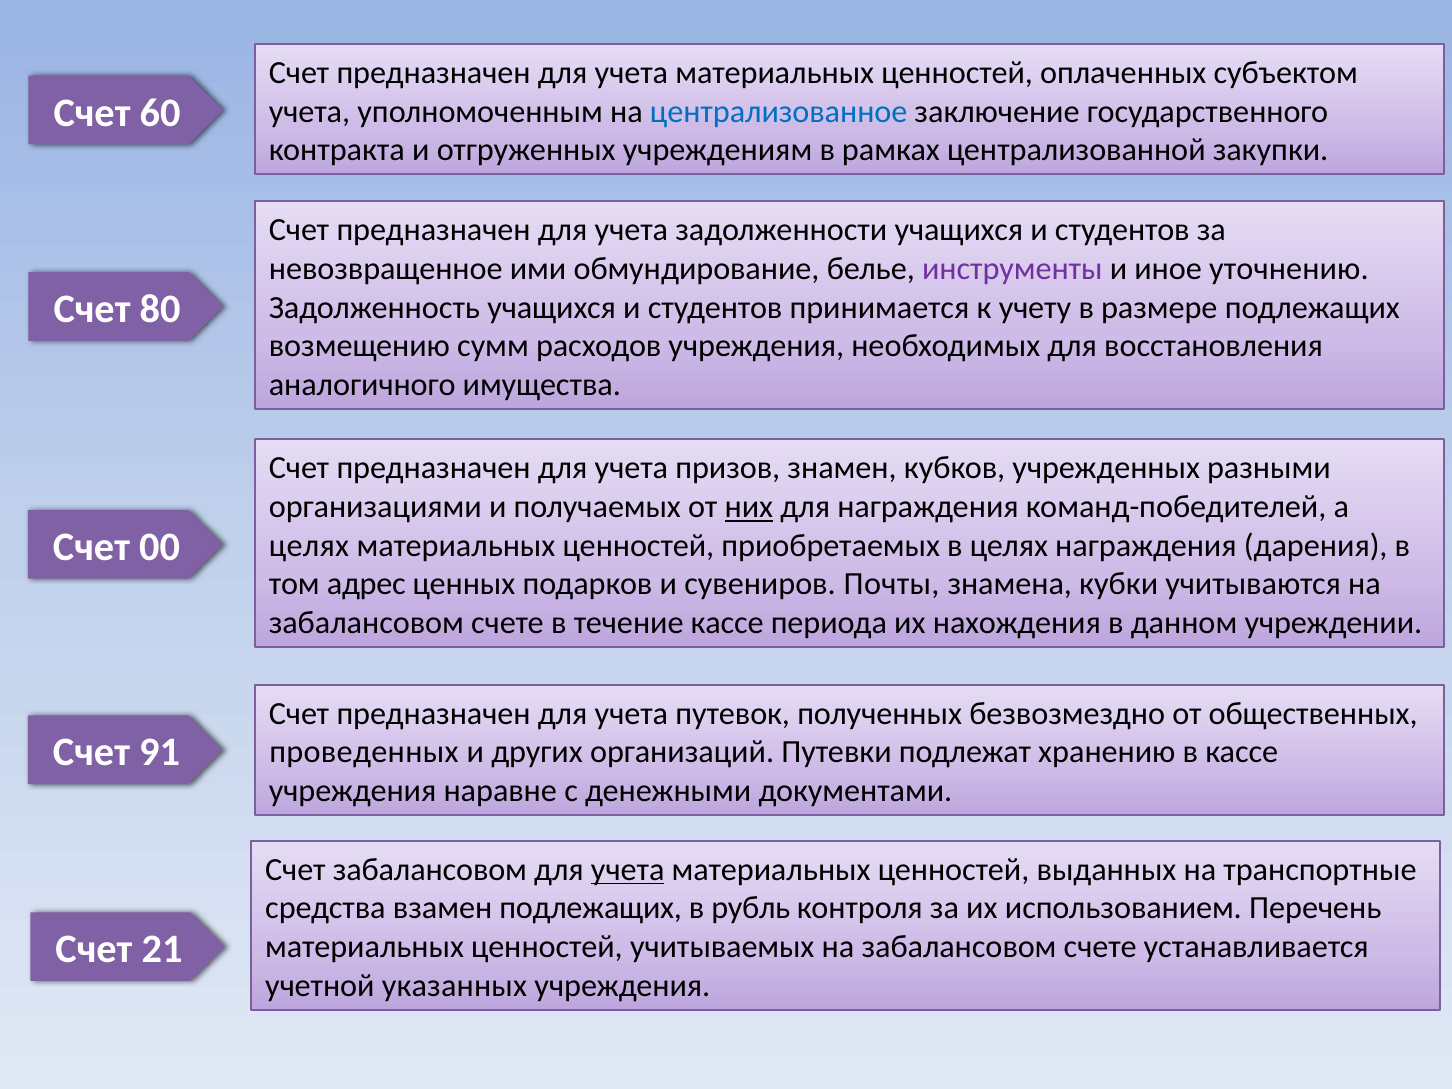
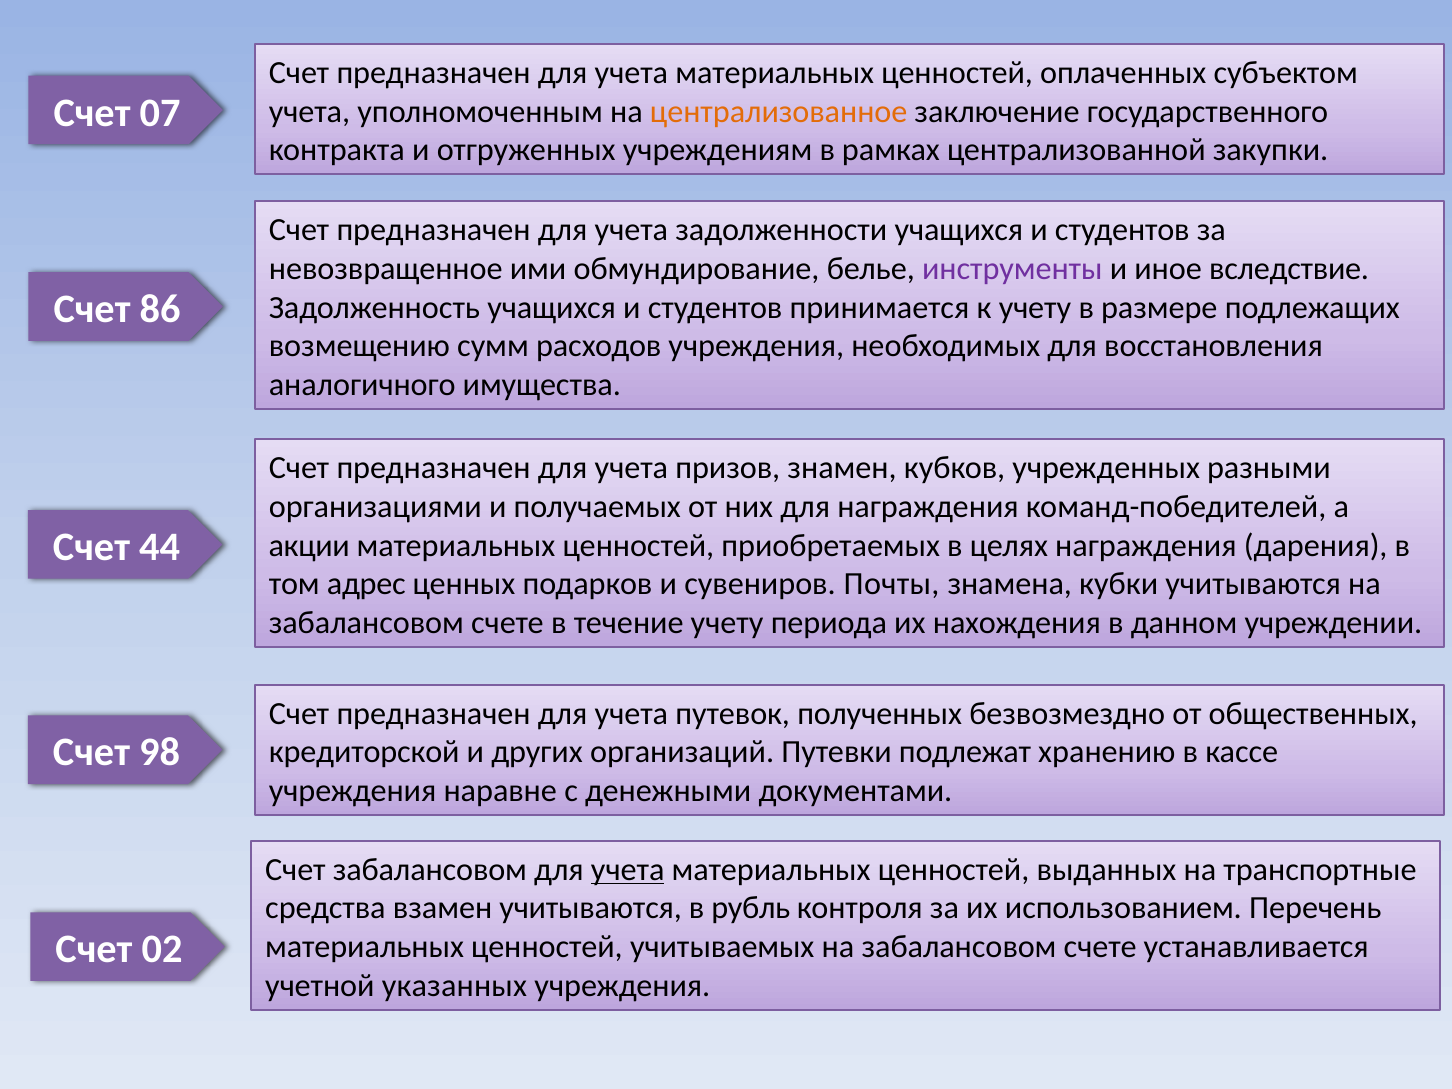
60: 60 -> 07 (160, 113)
централизованное colour: blue -> orange (779, 111)
уточнению: уточнению -> вследствие (1289, 269)
80: 80 -> 86 (160, 309)
них underline: present -> none (749, 507)
00: 00 -> 44 (160, 547)
целях: целях -> акции (309, 546)
течение кассе: кассе -> учету (727, 623)
91: 91 -> 98 (160, 753)
проведенных: проведенных -> кредиторской (364, 752)
взамен подлежащих: подлежащих -> учитываются (591, 908)
21: 21 -> 02 (162, 949)
